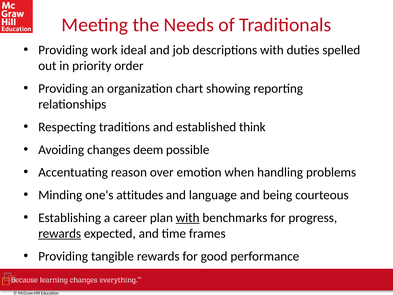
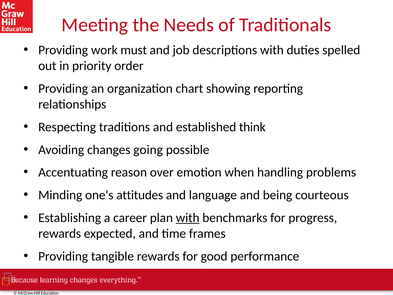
ideal: ideal -> must (134, 50)
deem: deem -> going (148, 150)
rewards underline: present -> none (60, 233)
